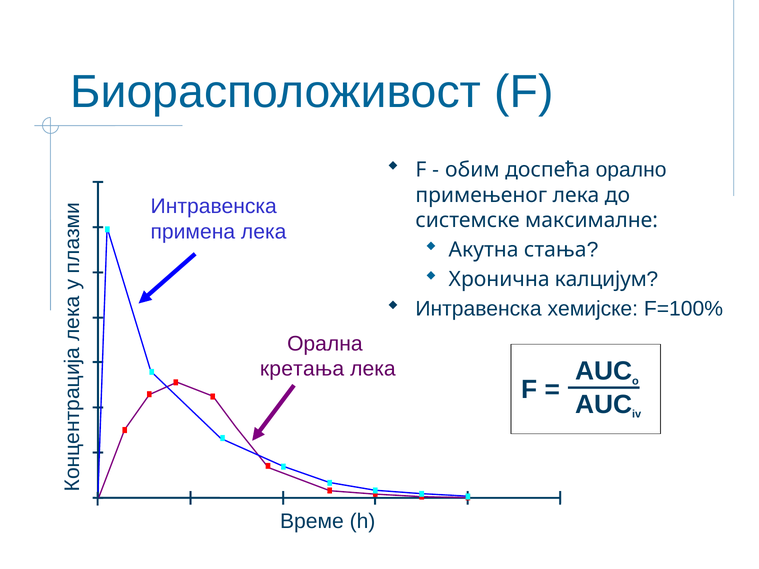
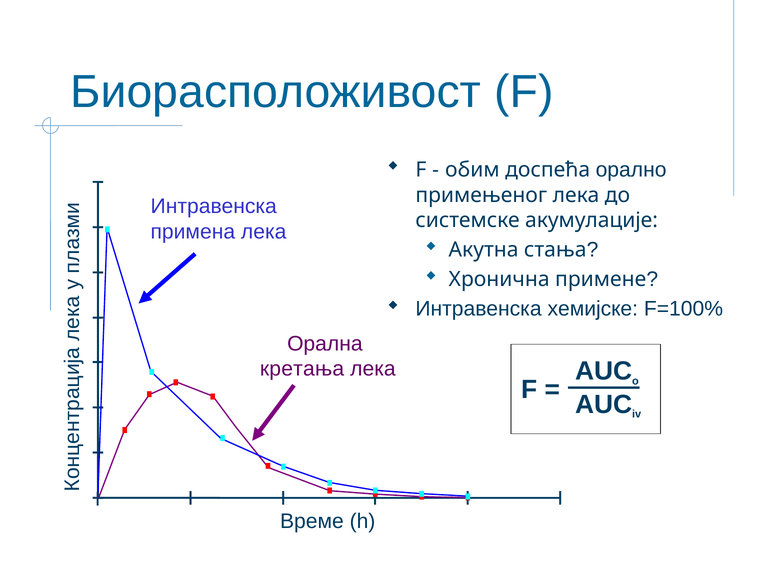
максималне: максималне -> акумулације (592, 221)
калцијум: калцијум -> примене (601, 280)
